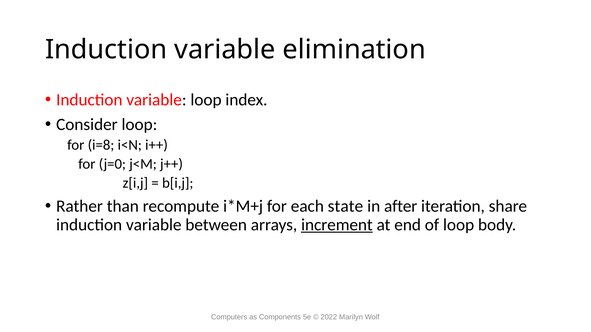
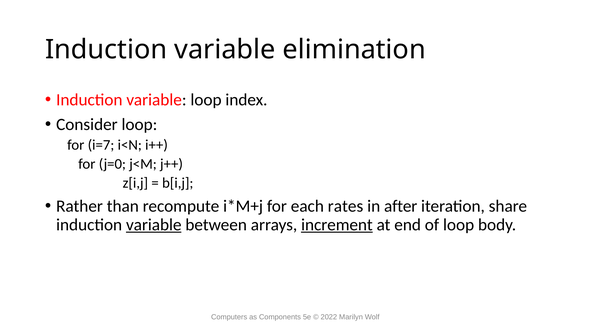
i=8: i=8 -> i=7 (101, 145)
state: state -> rates (345, 207)
variable underline: none -> present (154, 225)
